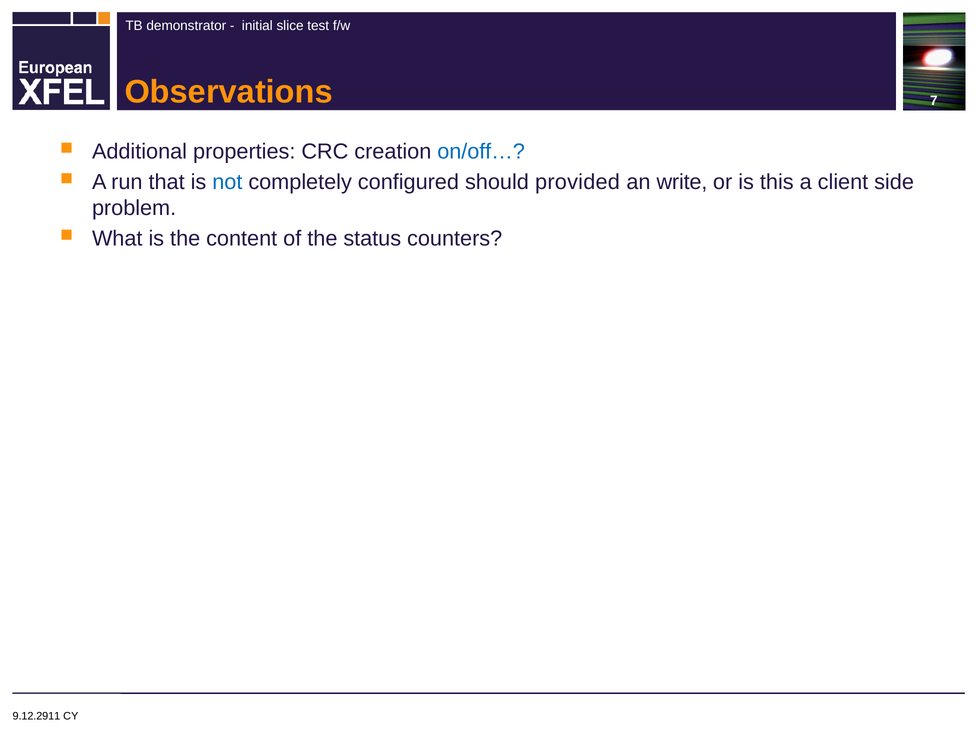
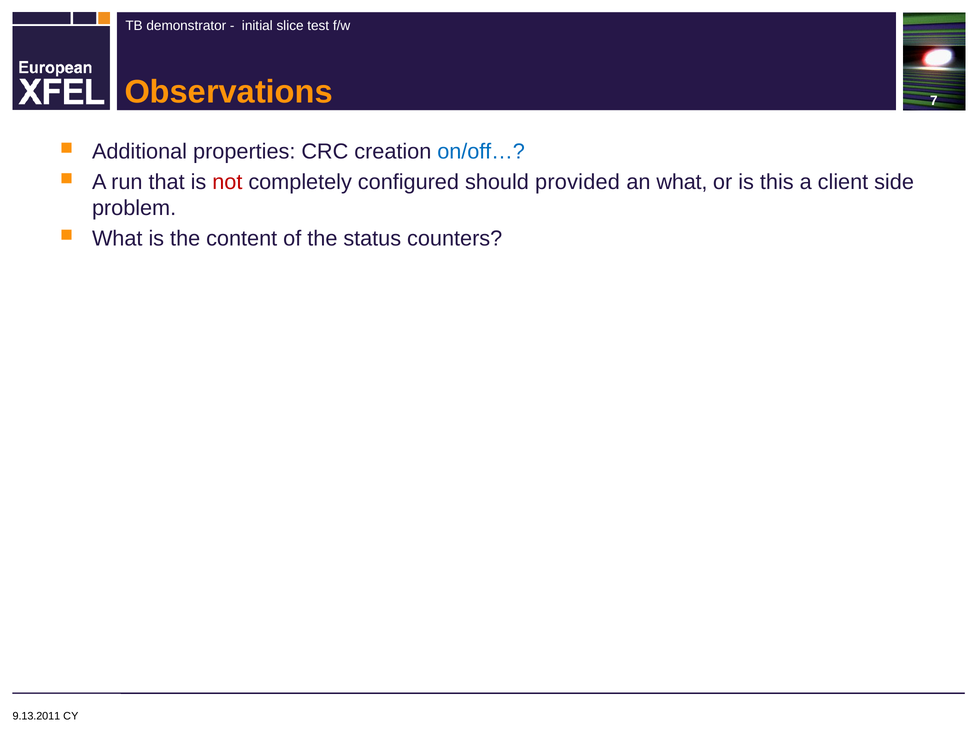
not colour: blue -> red (227, 182)
an write: write -> what (682, 182)
9.12.2911: 9.12.2911 -> 9.13.2011 (36, 716)
